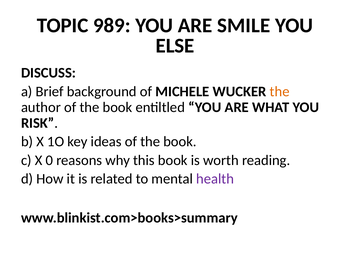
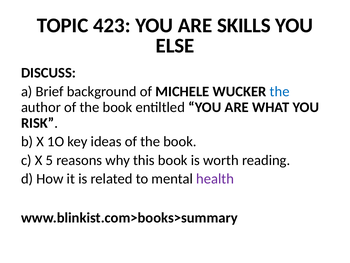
989: 989 -> 423 (112, 25)
SMILE: SMILE -> SKILLS (244, 25)
the colour: orange -> blue (280, 91)
0: 0 -> 5 (49, 160)
